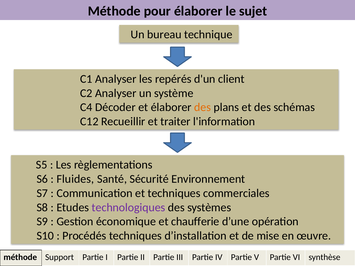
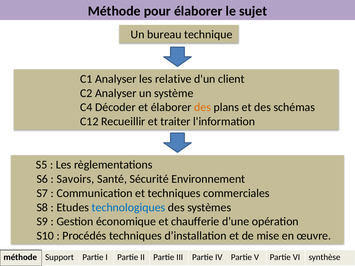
repérés: repérés -> relative (173, 79)
Fluides: Fluides -> Savoirs (75, 179)
technologiques colour: purple -> blue (128, 208)
